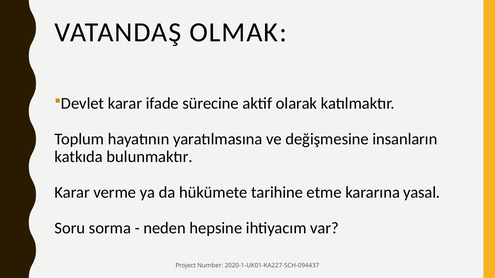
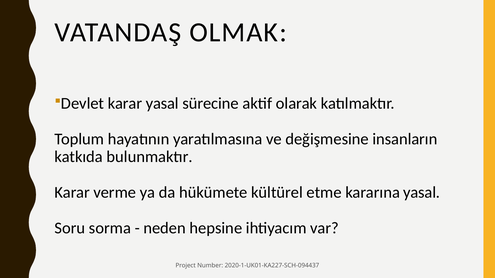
karar ifade: ifade -> yasal (162, 103)
tarihine: tarihine -> kültürel (277, 193)
